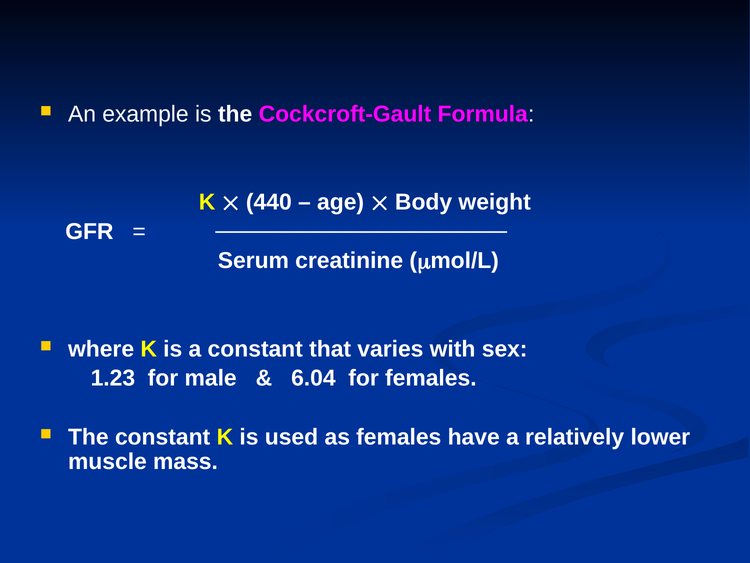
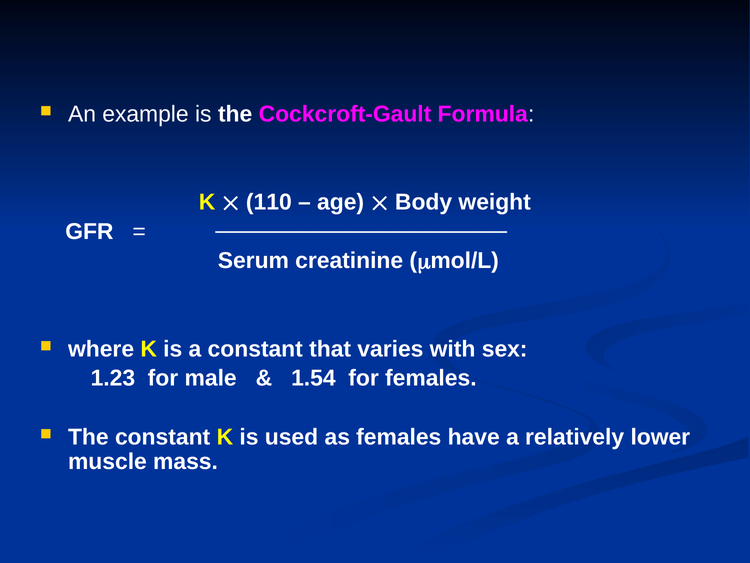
440: 440 -> 110 (269, 202)
6.04: 6.04 -> 1.54 (313, 378)
